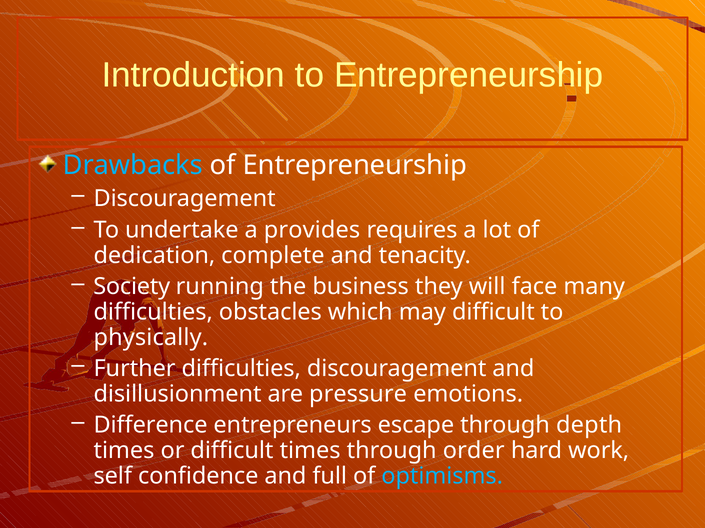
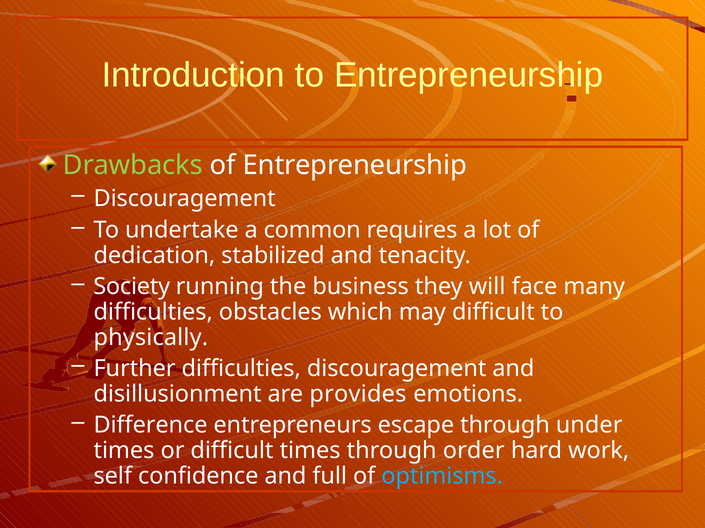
Drawbacks colour: light blue -> light green (133, 166)
provides: provides -> common (312, 230)
complete: complete -> stabilized (273, 256)
pressure: pressure -> provides (358, 394)
depth: depth -> under (589, 426)
